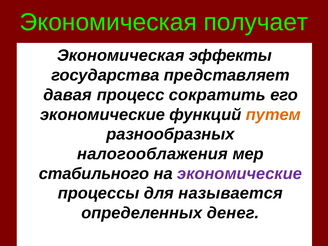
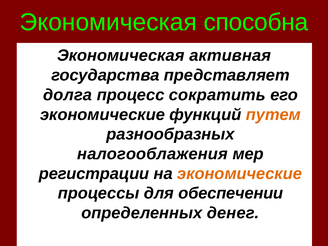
получает: получает -> способна (256, 22)
эффекты: эффекты -> активная (230, 56)
давая: давая -> долга (68, 95)
стабильного: стабильного -> регистрации (94, 174)
экономические colour: purple -> orange (240, 174)
называется: называется -> обеспечении (231, 193)
